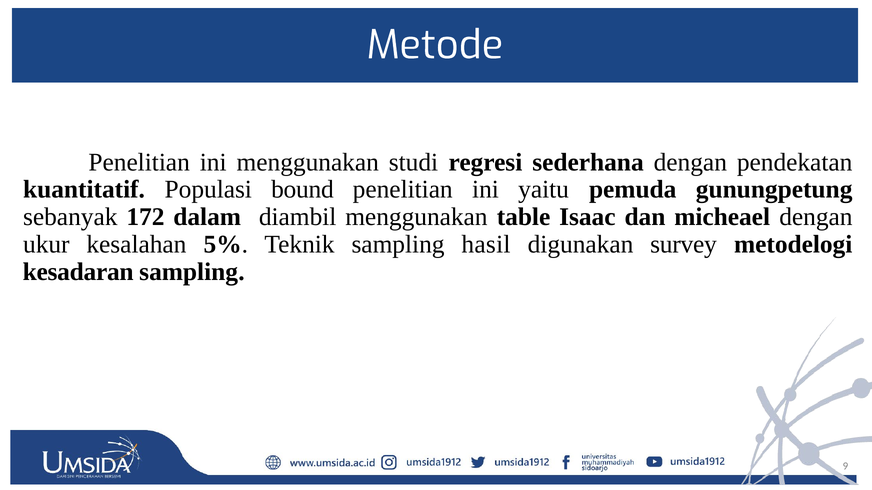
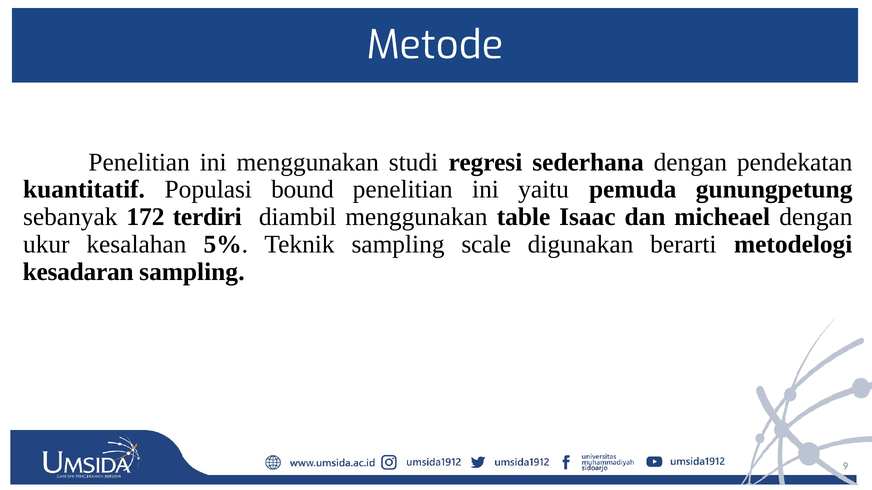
dalam: dalam -> terdiri (207, 217)
hasil: hasil -> scale (486, 245)
survey: survey -> berarti (683, 245)
